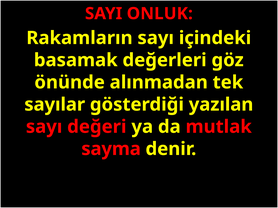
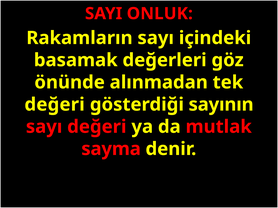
sayılar: sayılar -> değeri (55, 105)
yazılan: yazılan -> sayının (221, 105)
